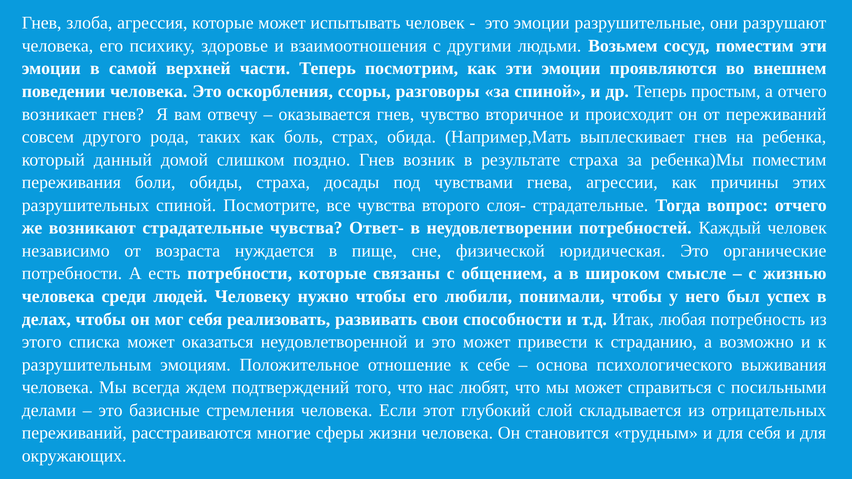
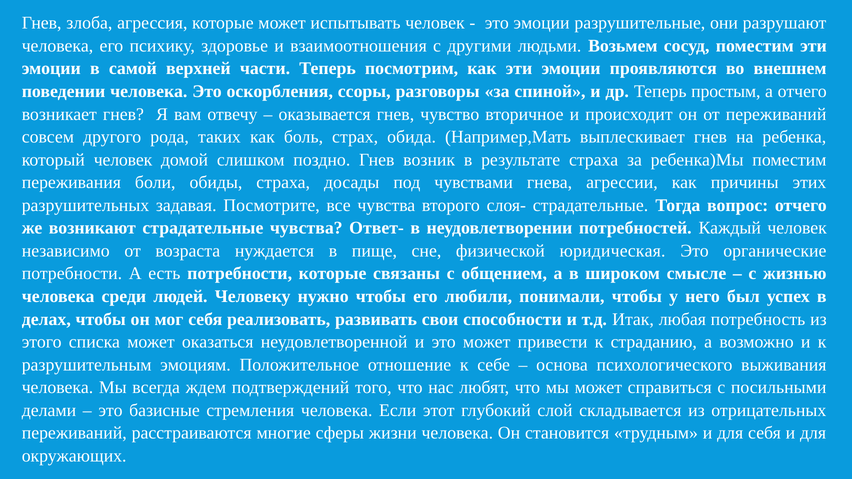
который данный: данный -> человек (123, 160)
разрушительных спиной: спиной -> задавая (186, 205)
